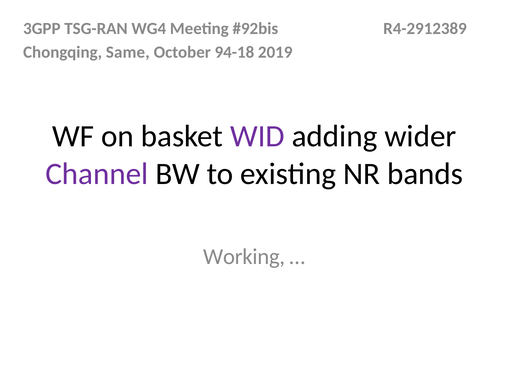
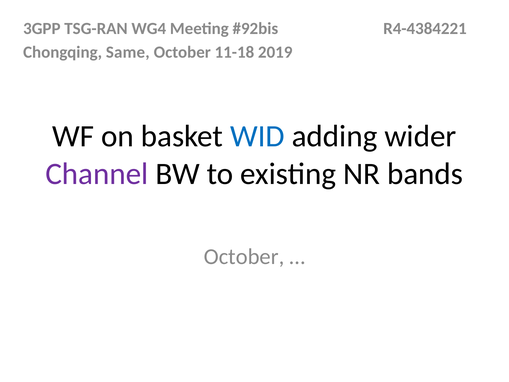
R4-2912389: R4-2912389 -> R4-4384221 (425, 28)
94-18: 94-18 -> 11-18 (234, 52)
WID colour: purple -> blue (257, 136)
Working: Working -> October (244, 257)
